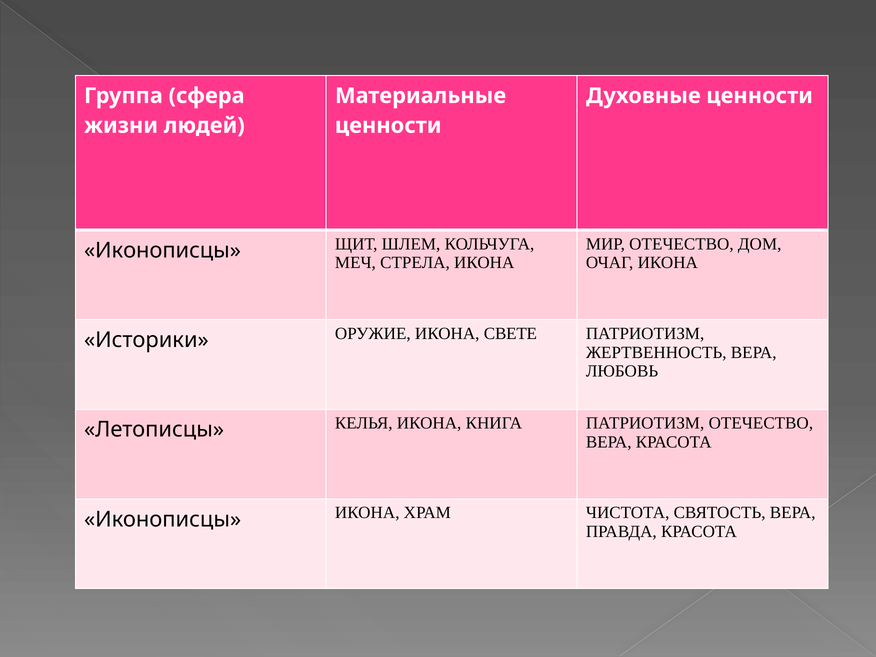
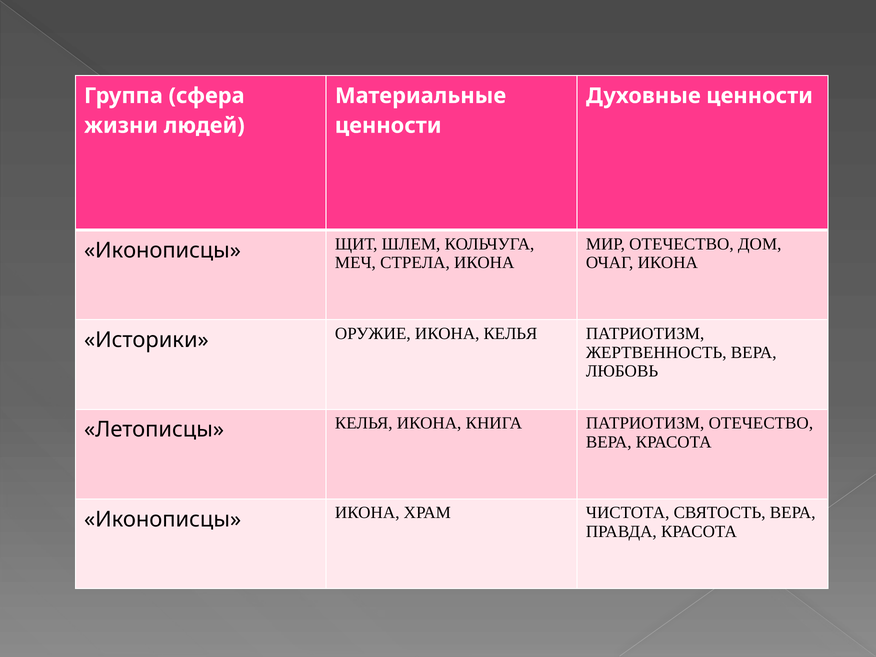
ИКОНА СВЕТЕ: СВЕТЕ -> КЕЛЬЯ (510, 334)
